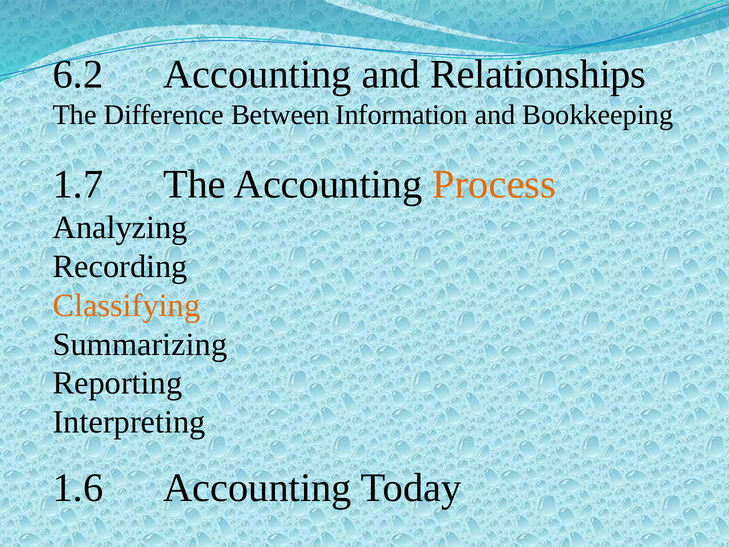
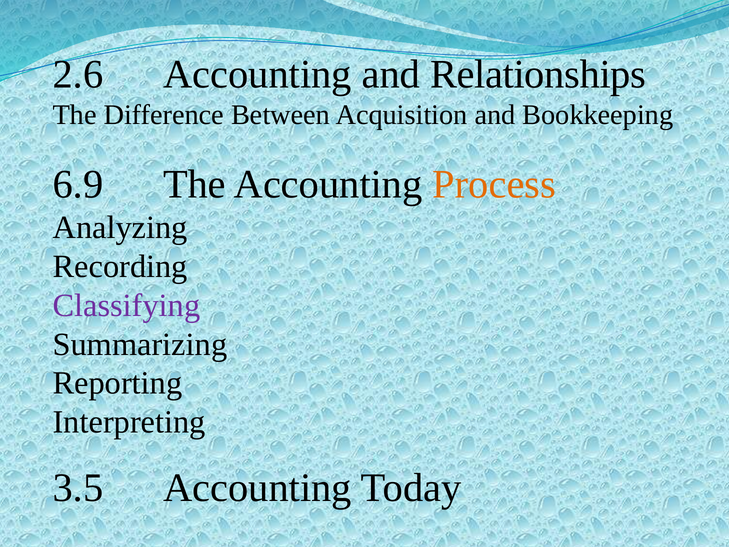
6.2: 6.2 -> 2.6 (78, 75)
Information: Information -> Acquisition (402, 115)
1.7: 1.7 -> 6.9 (78, 184)
Classifying colour: orange -> purple (126, 305)
1.6: 1.6 -> 3.5 (78, 488)
